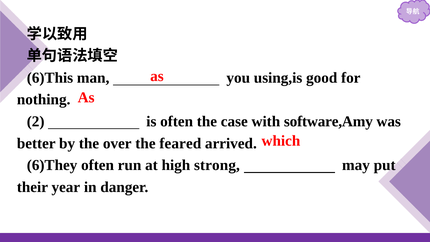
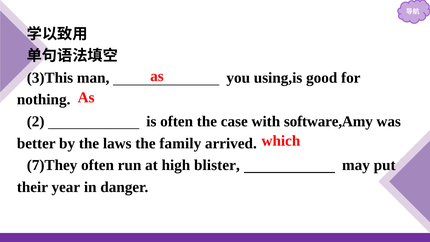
6)This: 6)This -> 3)This (50, 78)
over: over -> laws (117, 143)
feared: feared -> family (180, 143)
6)They: 6)They -> 7)They (52, 165)
strong: strong -> blister (217, 165)
